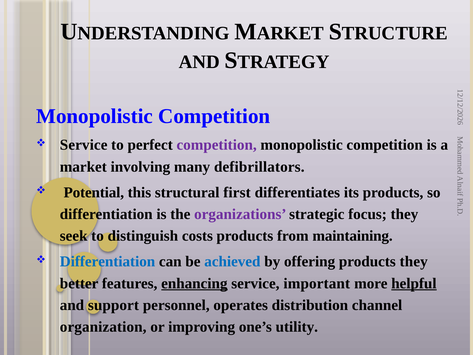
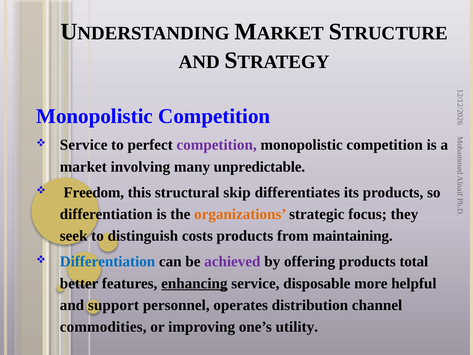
defibrillators: defibrillators -> unpredictable (259, 167)
Potential: Potential -> Freedom (94, 192)
first: first -> skip (237, 192)
organizations colour: purple -> orange (240, 214)
achieved colour: blue -> purple (232, 261)
products they: they -> total (414, 261)
important: important -> disposable (317, 283)
helpful underline: present -> none (414, 283)
organization: organization -> commodities (103, 327)
